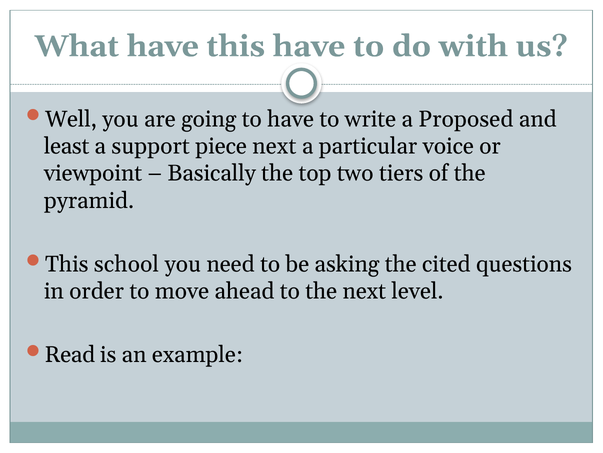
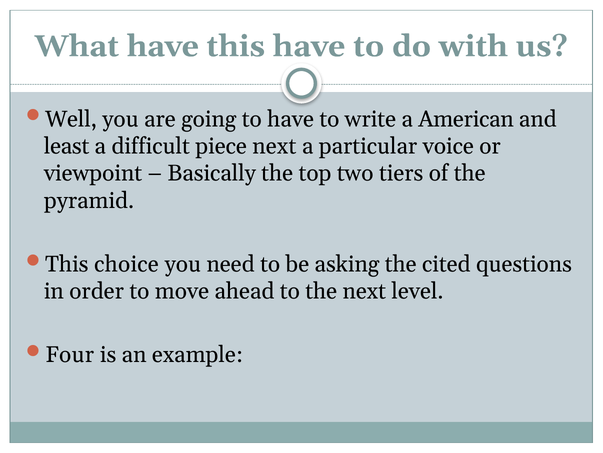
Proposed: Proposed -> American (466, 119)
support: support -> difficult (151, 146)
school: school -> choice (126, 264)
Read: Read -> Four (70, 354)
